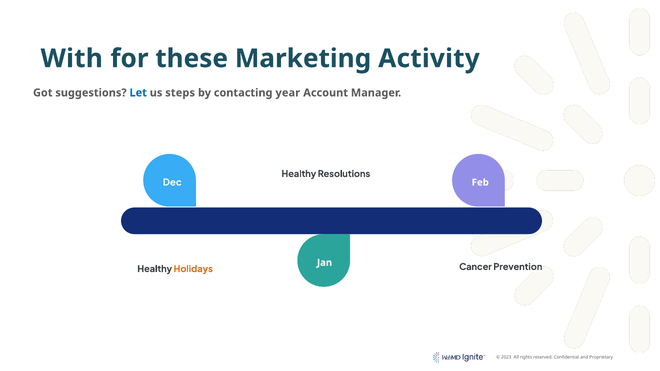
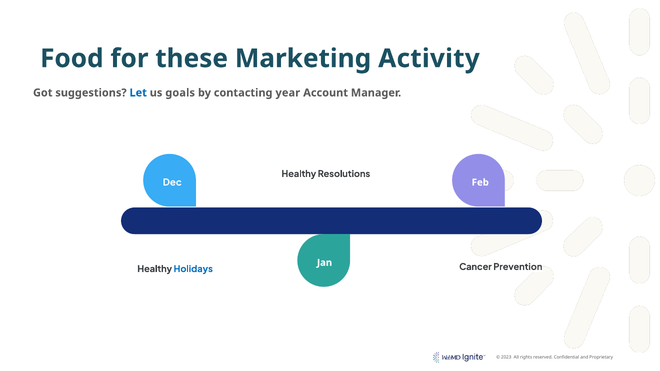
With: With -> Food (72, 59)
steps: steps -> goals (180, 93)
Holidays colour: orange -> blue (193, 269)
